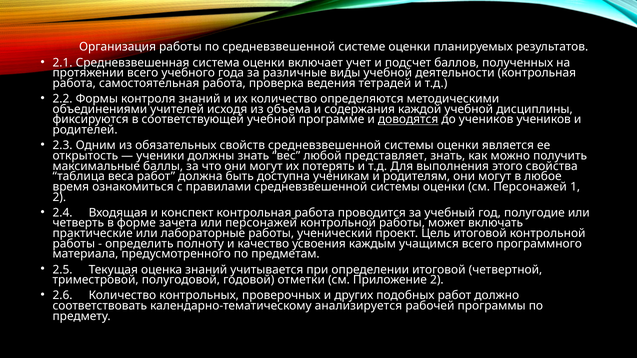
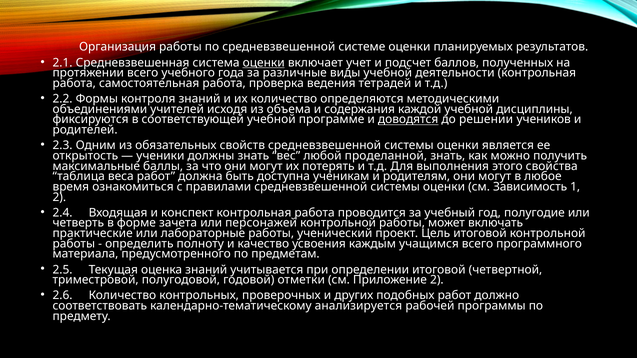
оценки underline: none -> present (264, 63)
до учеников: учеников -> решении (486, 120)
представляет: представляет -> проделанной (386, 156)
см Персонажей: Персонажей -> Зависимость (530, 187)
